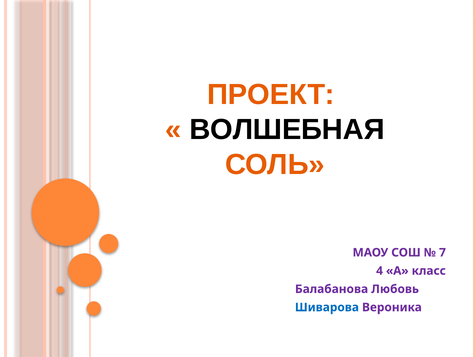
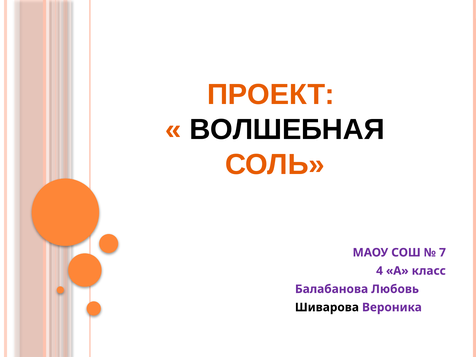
Шиварова colour: blue -> black (327, 307)
